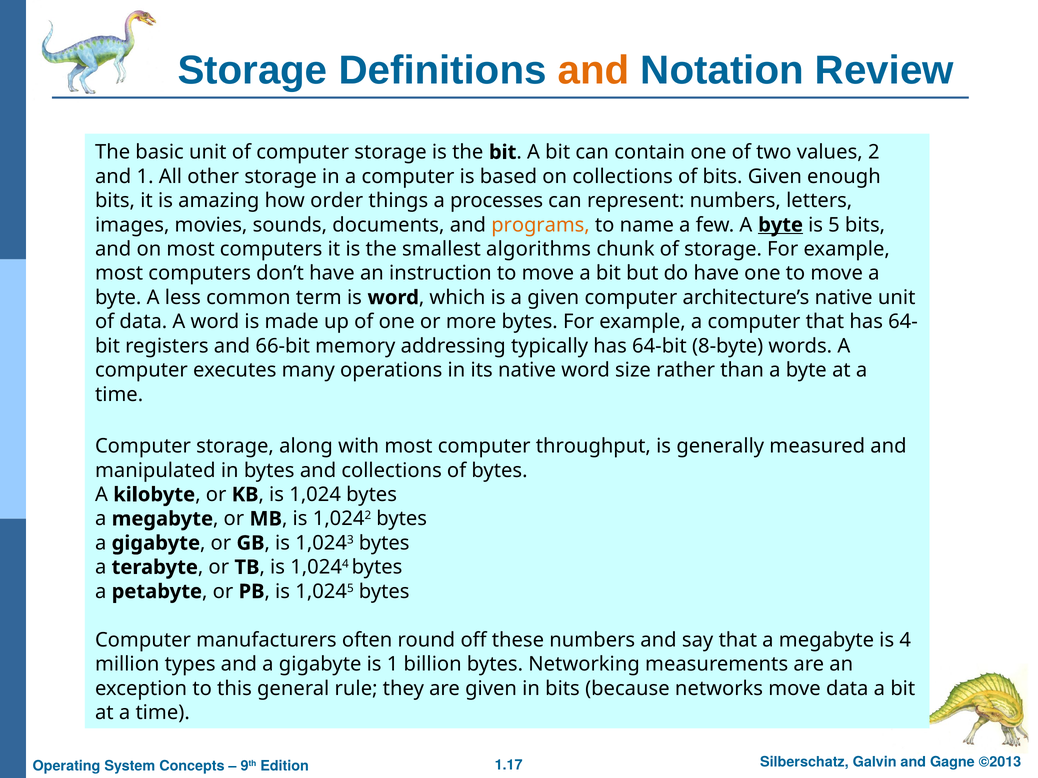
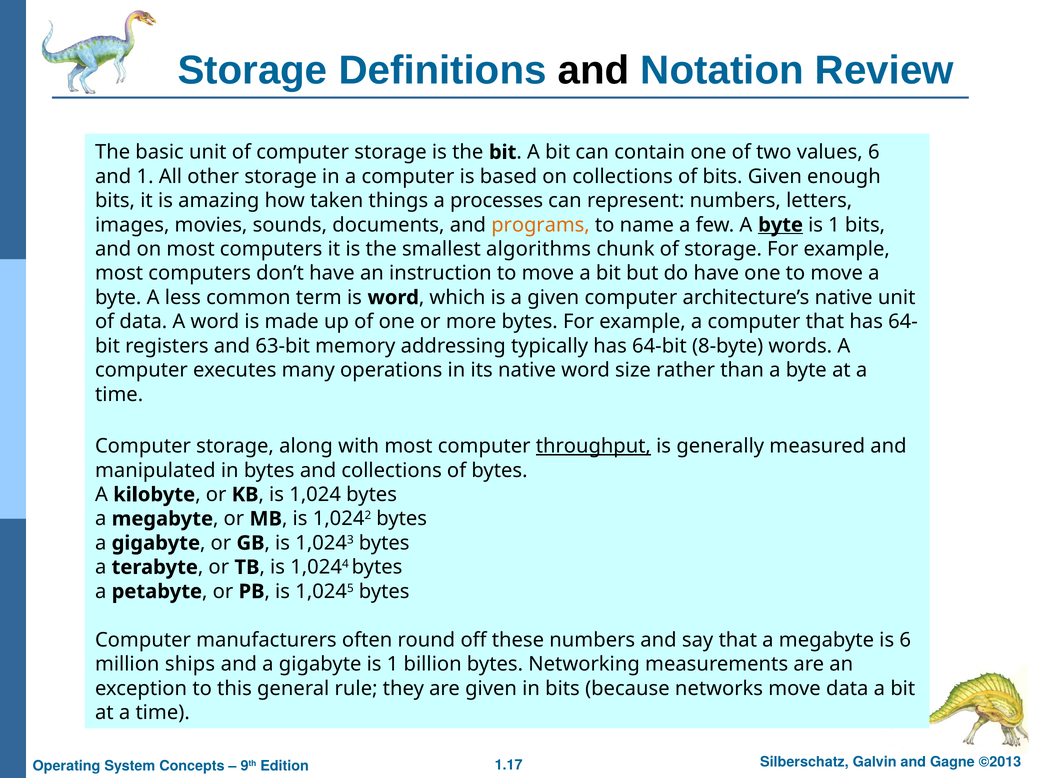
and colour: orange -> black (594, 70)
values 2: 2 -> 6 (874, 152)
order: order -> taken (337, 201)
5: 5 -> 1 (834, 225)
66-bit: 66-bit -> 63-bit (283, 346)
throughput underline: none -> present (593, 446)
is 4: 4 -> 6 (905, 640)
types: types -> ships (190, 665)
